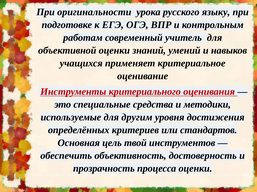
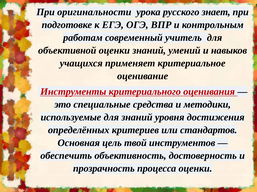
языку: языку -> знает (216, 12)
для другим: другим -> знаний (137, 118)
